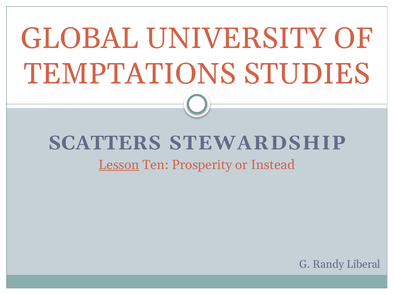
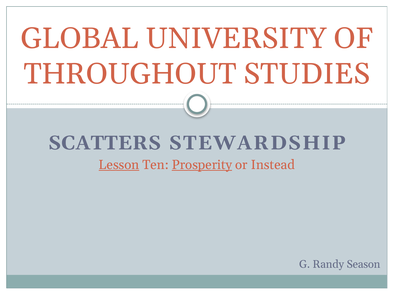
TEMPTATIONS: TEMPTATIONS -> THROUGHOUT (130, 74)
Prosperity underline: none -> present (202, 165)
Liberal: Liberal -> Season (363, 265)
